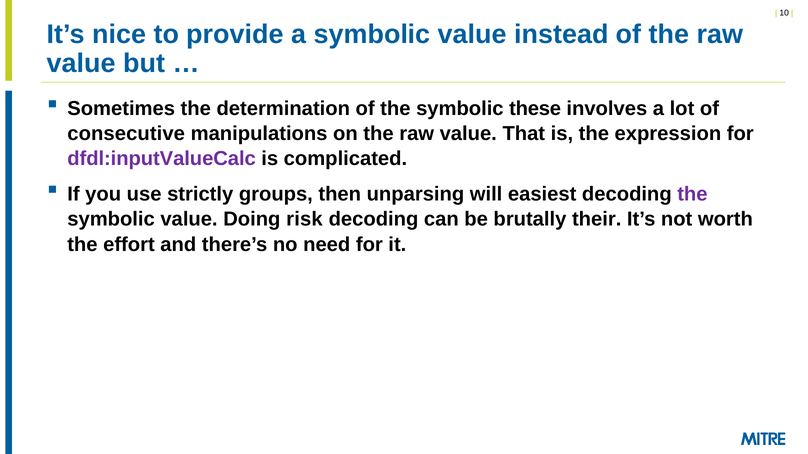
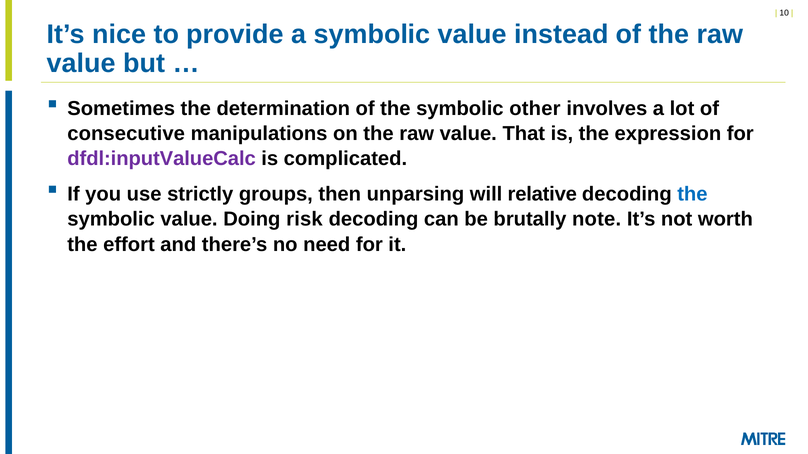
these: these -> other (535, 108)
easiest: easiest -> relative (542, 194)
the colour: purple -> blue (692, 194)
their: their -> note (597, 220)
